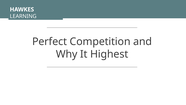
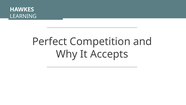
Highest: Highest -> Accepts (109, 54)
